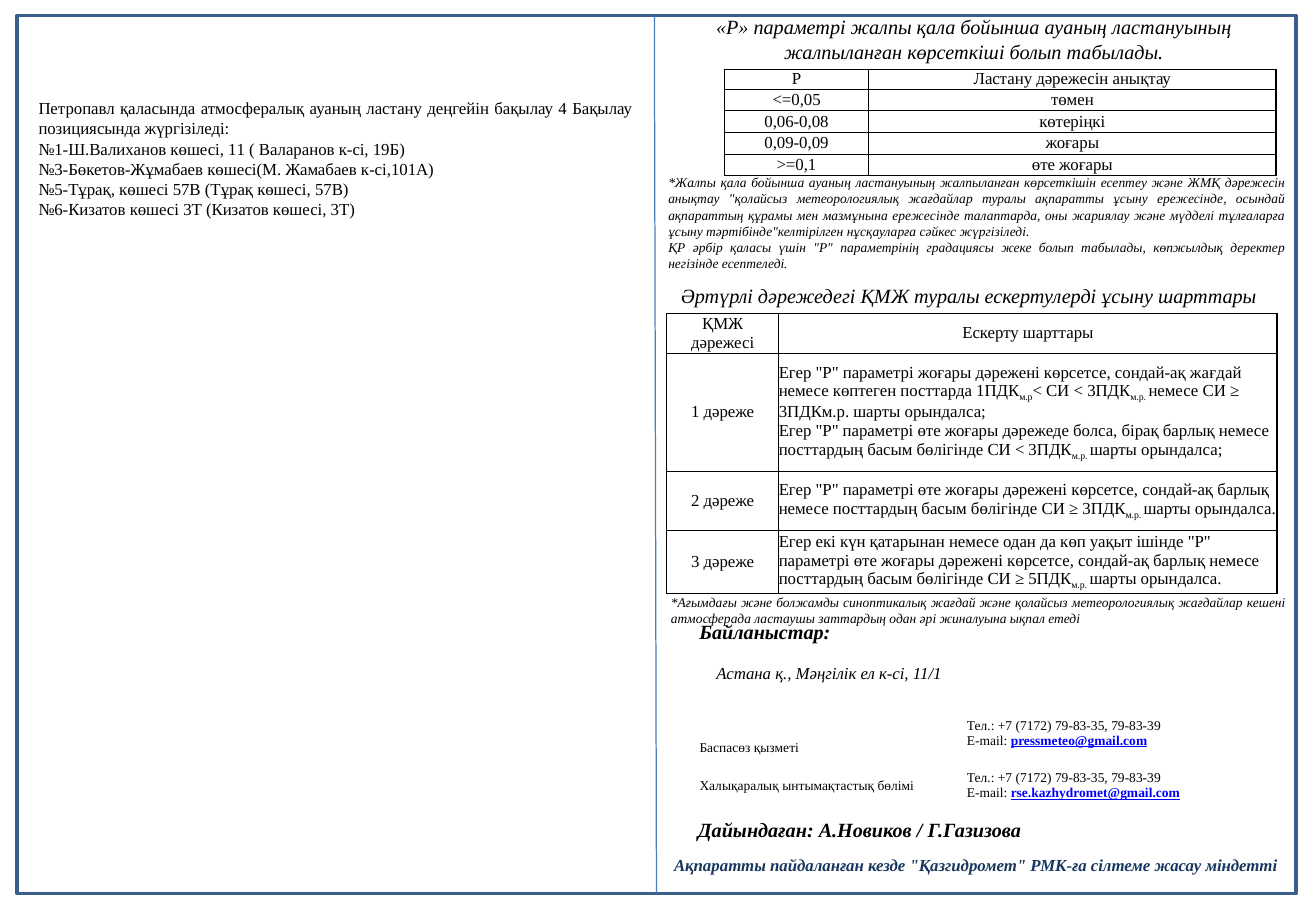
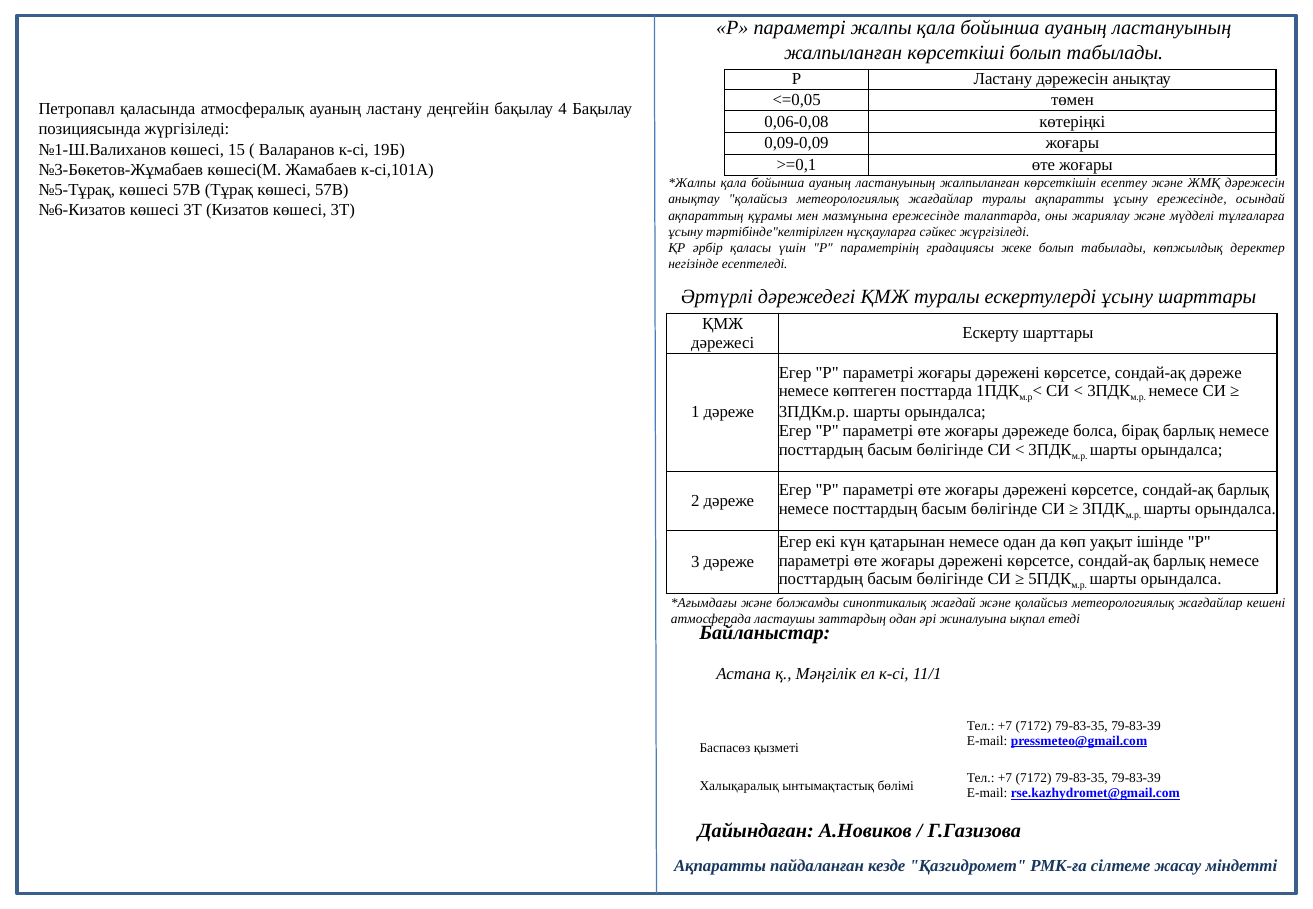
11: 11 -> 15 (237, 149)
сондай-ақ жағдай: жағдай -> дәреже (1216, 373)
